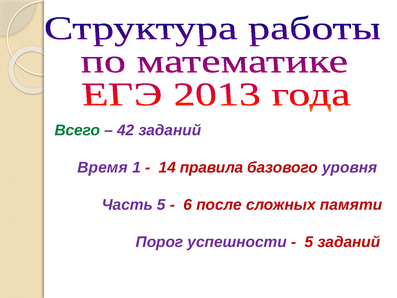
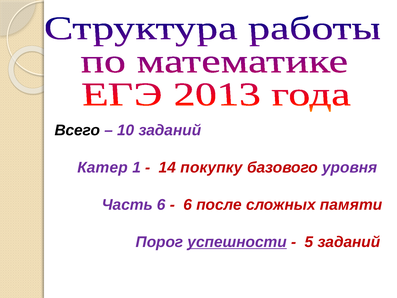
Всего colour: green -> black (77, 130)
42: 42 -> 10 (126, 130)
Время: Время -> Катер (103, 167)
правила: правила -> покупку (211, 167)
Часть 5: 5 -> 6 (161, 205)
успешности underline: none -> present (237, 242)
